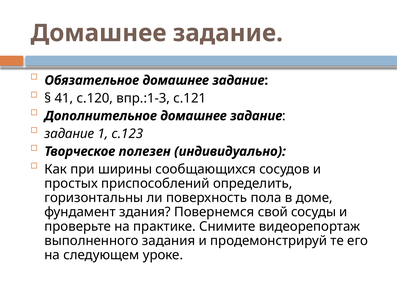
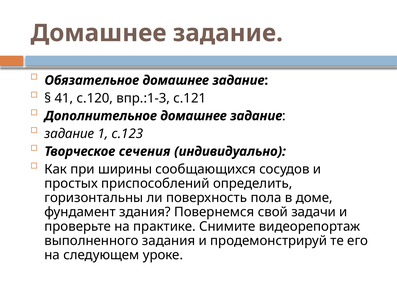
полезен: полезен -> сечения (145, 151)
сосуды: сосуды -> задачи (314, 212)
